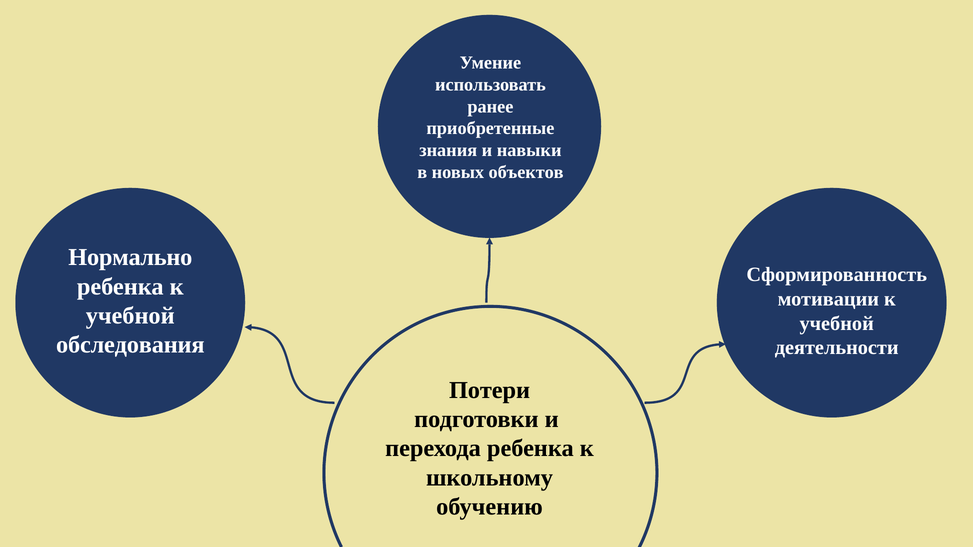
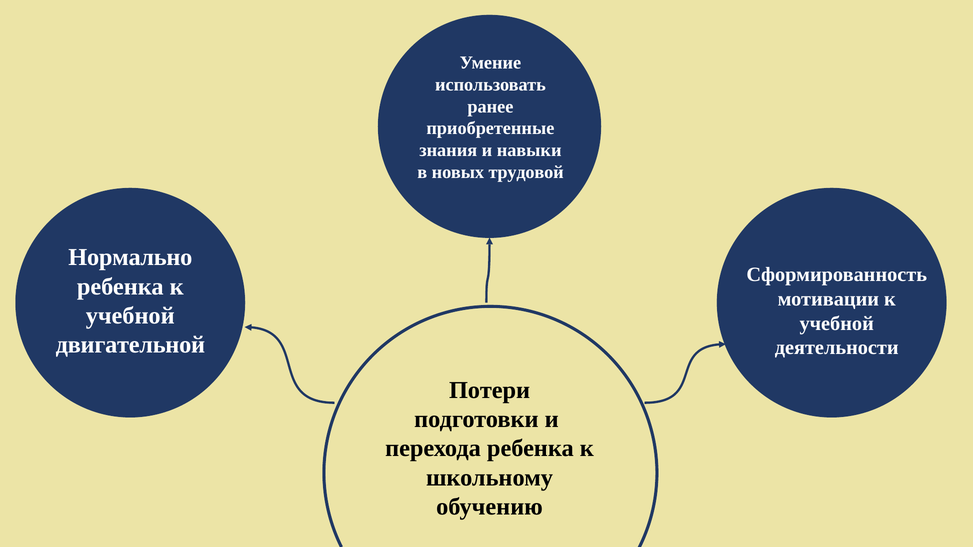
объектов: объектов -> трудовой (526, 172)
обследования: обследования -> двигательной (130, 345)
